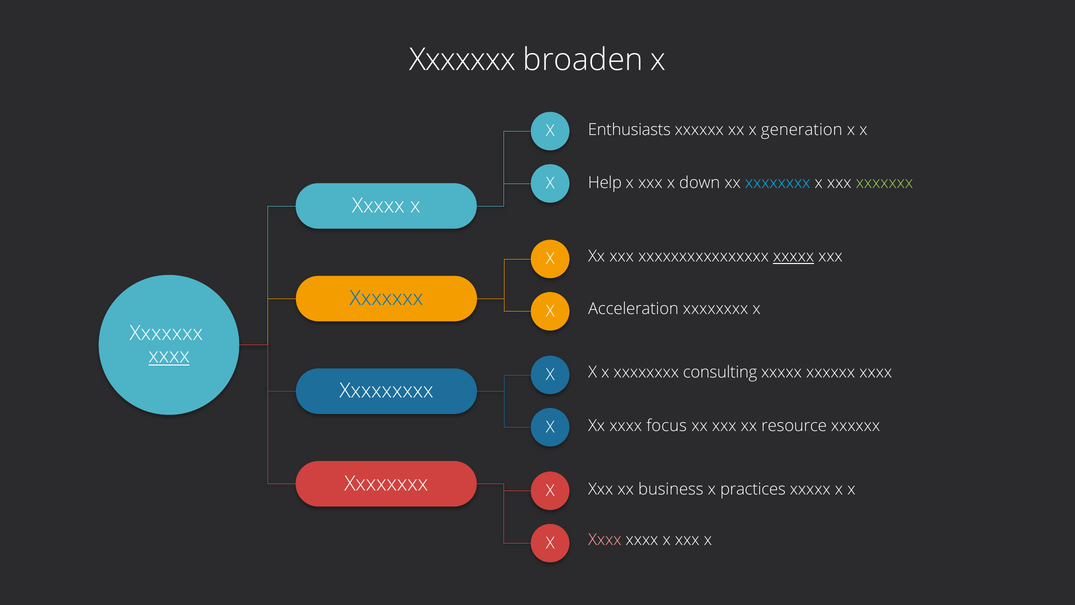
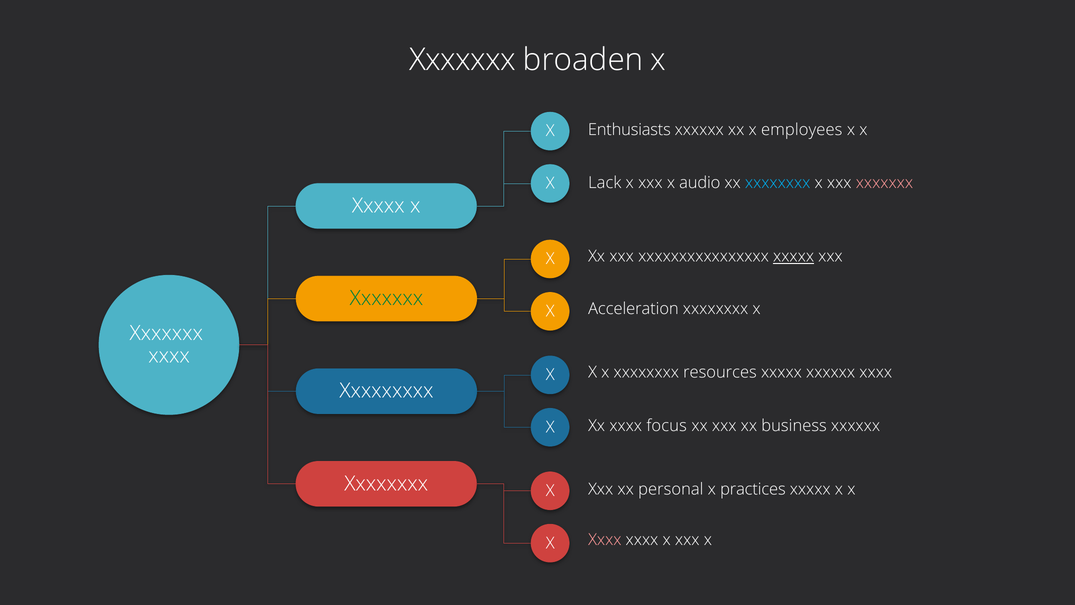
generation: generation -> employees (802, 130)
Help: Help -> Lack (605, 183)
down: down -> audio (700, 183)
xxxxxxx colour: light green -> pink (884, 183)
Xxxxxxx colour: blue -> green (386, 298)
xxxx underline: present -> none (169, 356)
consulting: consulting -> resources (720, 372)
resource: resource -> business (794, 426)
business: business -> personal (671, 489)
